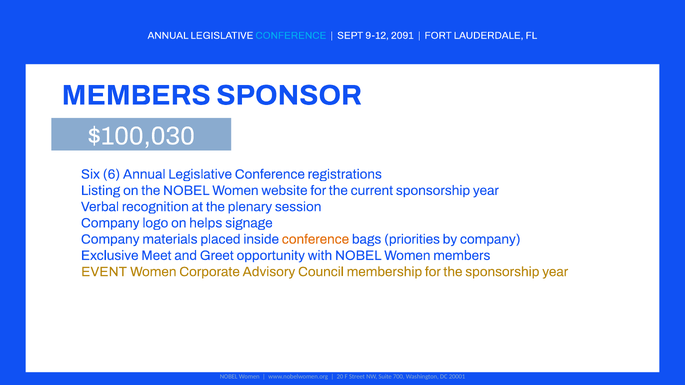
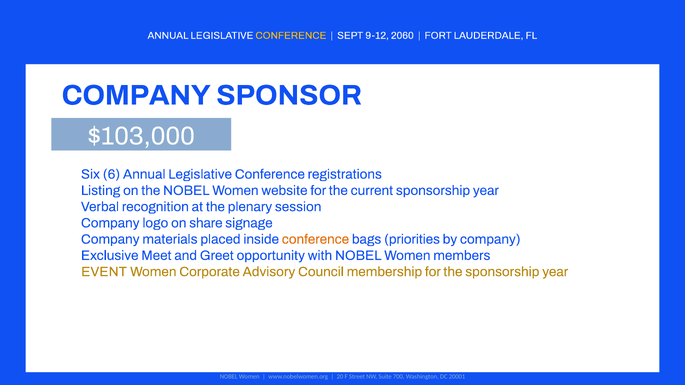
CONFERENCE colour: light blue -> yellow (291, 35)
2091: 2091 -> 2060 (402, 35)
MEMBERS: MEMBERS -> COMPANY (136, 95)
$100,030: $100,030 -> $103,000 (141, 136)
helps: helps -> share (206, 223)
